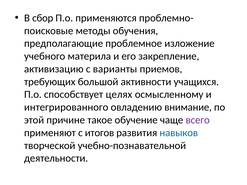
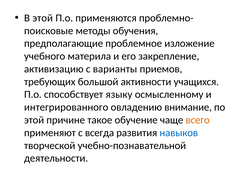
В сбор: сбор -> этой (43, 18)
целях: целях -> языку (119, 95)
всего colour: purple -> orange (198, 120)
итогов: итогов -> всегда (100, 133)
